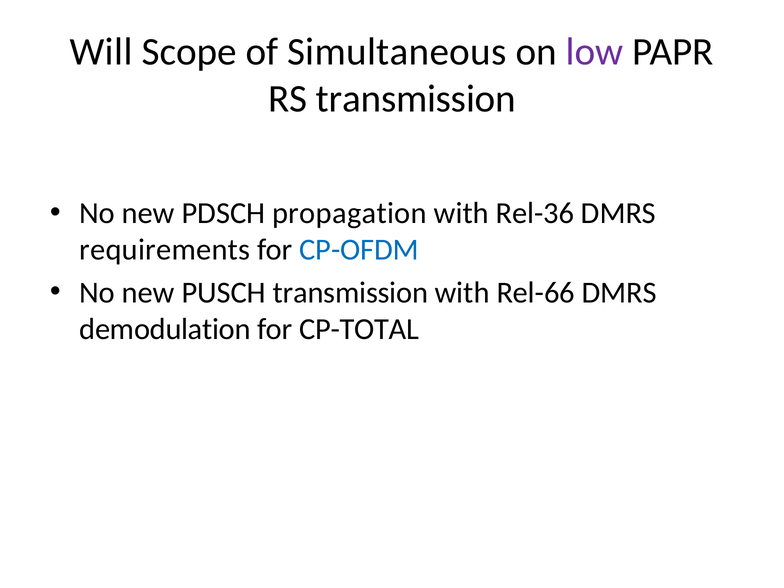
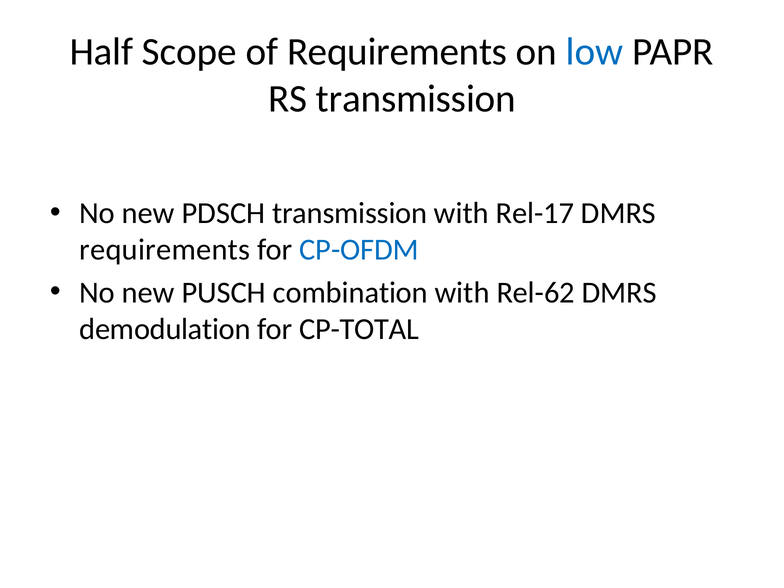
Will: Will -> Half (101, 52)
of Simultaneous: Simultaneous -> Requirements (397, 52)
low colour: purple -> blue (595, 52)
PDSCH propagation: propagation -> transmission (350, 213)
Rel-36: Rel-36 -> Rel-17 (535, 213)
PUSCH transmission: transmission -> combination (350, 292)
Rel-66: Rel-66 -> Rel-62 (536, 292)
